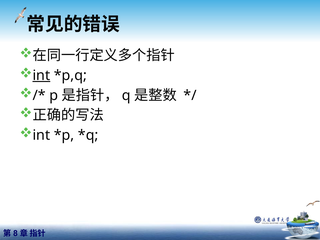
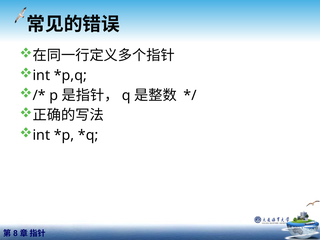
int underline: present -> none (41, 75)
